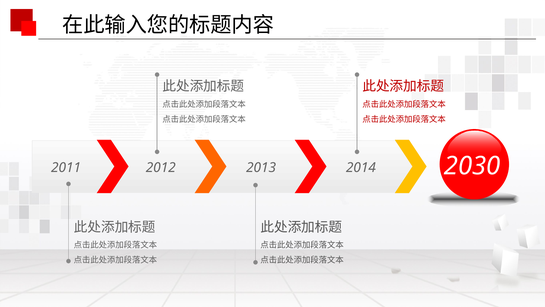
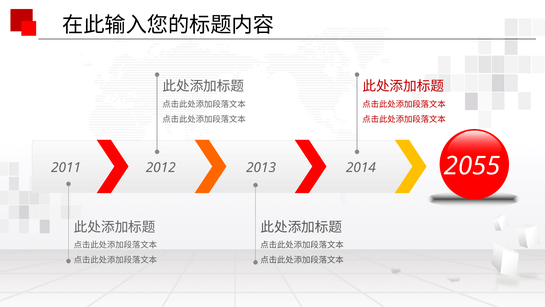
2030: 2030 -> 2055 (472, 166)
